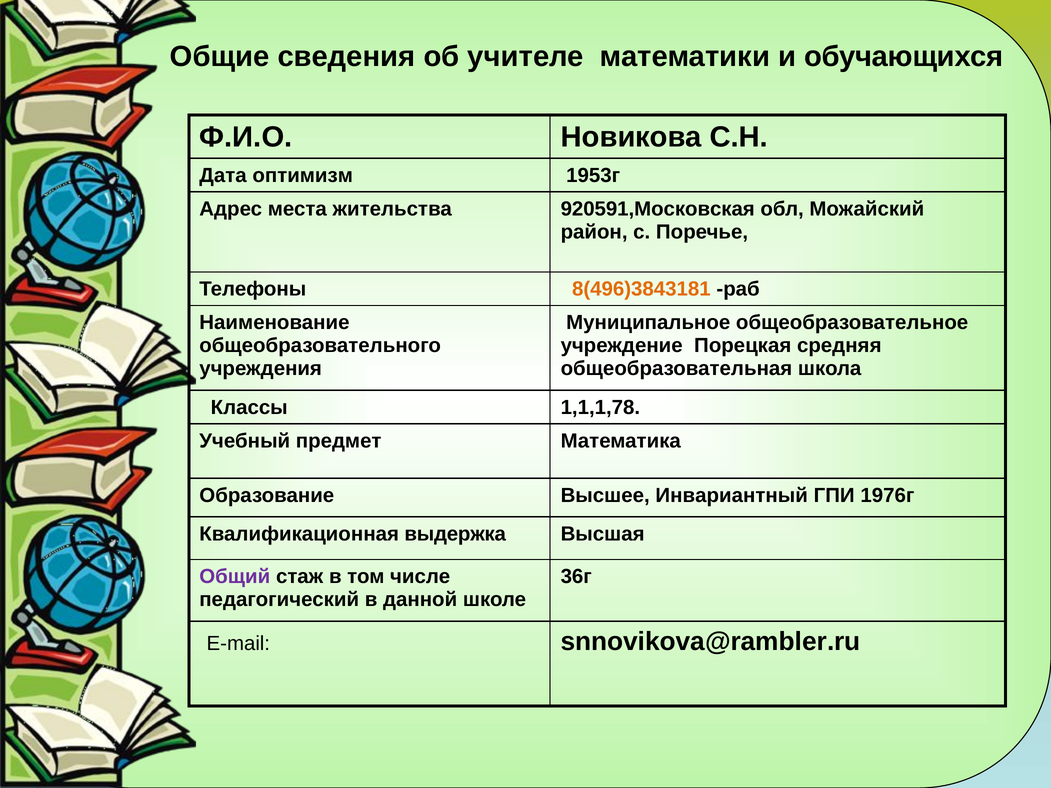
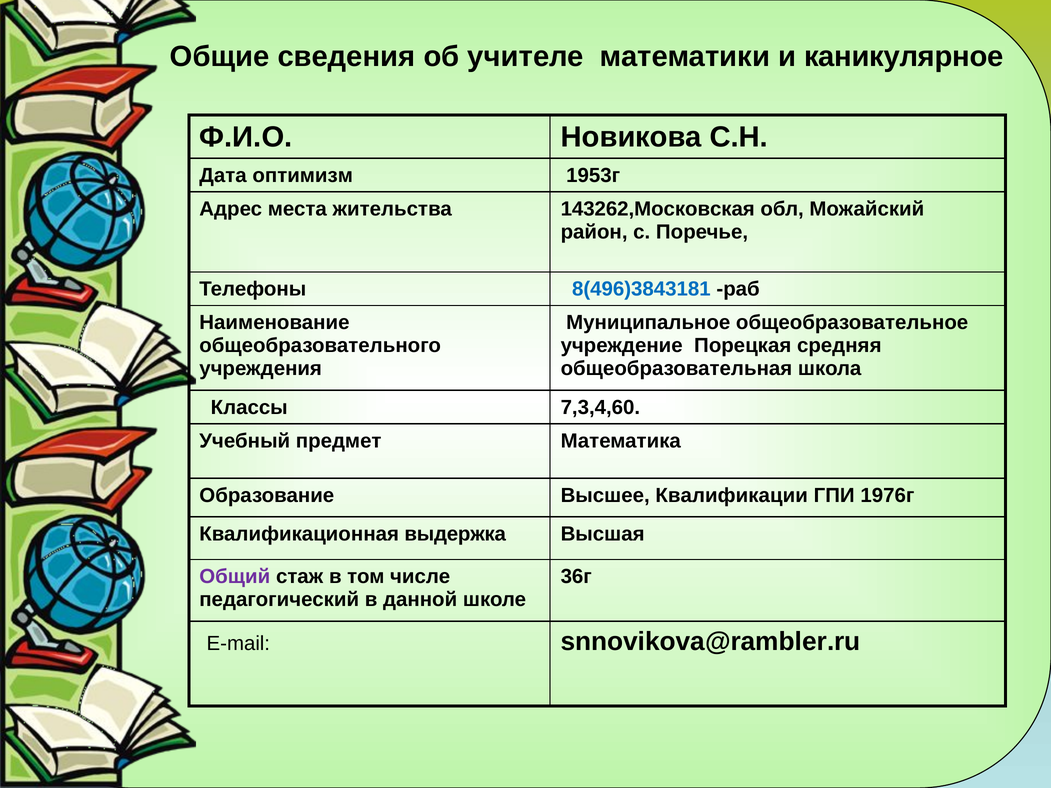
обучающихся: обучающихся -> каникулярное (904, 56)
920591,Московская: 920591,Московская -> 143262,Московская (658, 209)
8(496)3843181 colour: orange -> blue (641, 289)
1,1,1,78: 1,1,1,78 -> 7,3,4,60 (600, 407)
Инвариантный: Инвариантный -> Квалификации (732, 495)
